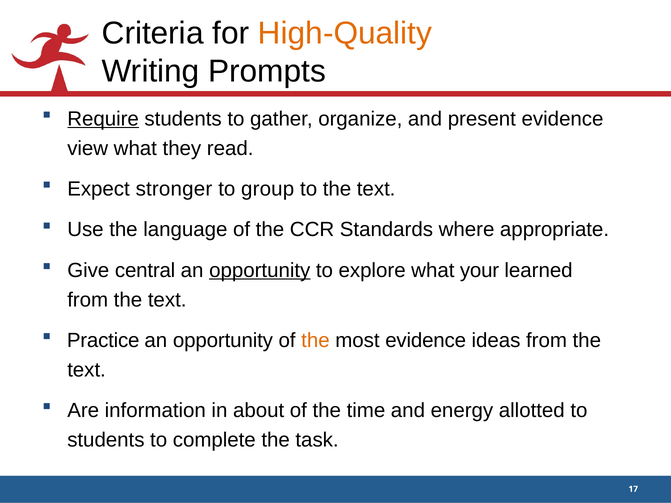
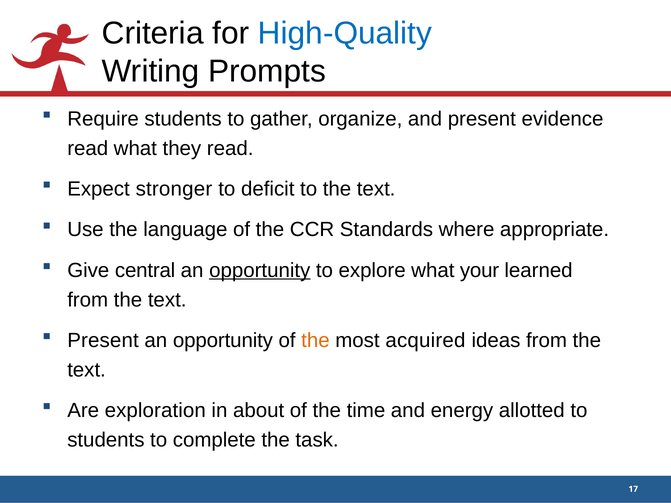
High-Quality colour: orange -> blue (345, 34)
Require underline: present -> none (103, 119)
view: view -> read (88, 148)
group: group -> deficit (268, 189)
Practice: Practice -> Present (103, 341)
most evidence: evidence -> acquired (425, 341)
information: information -> exploration (155, 411)
